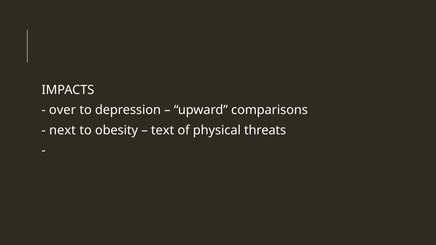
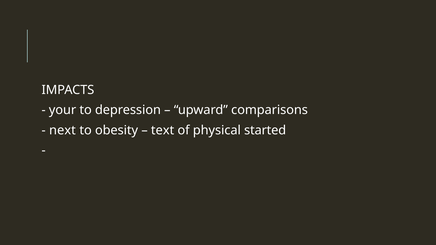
over: over -> your (63, 110)
threats: threats -> started (265, 130)
